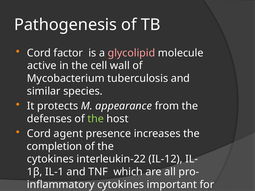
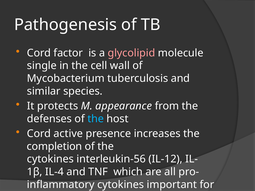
active: active -> single (42, 66)
the colour: light green -> light blue (96, 119)
agent: agent -> active (68, 134)
interleukin-22: interleukin-22 -> interleukin-56 (111, 159)
IL-1: IL-1 -> IL-4 (54, 172)
